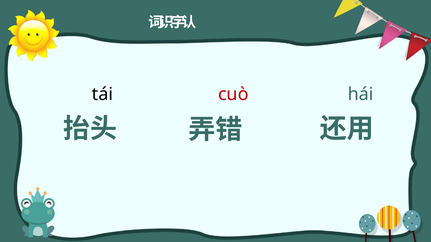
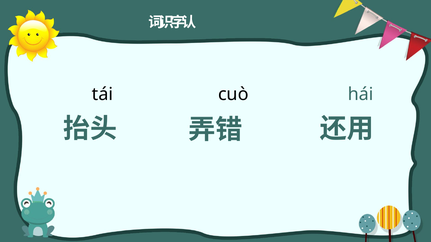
cuò colour: red -> black (233, 95)
